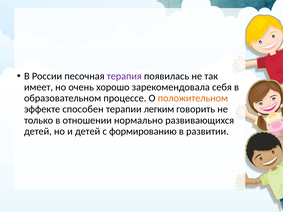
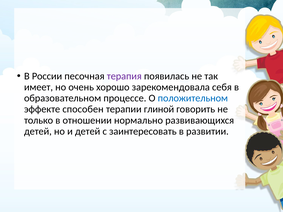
положительном colour: orange -> blue (193, 98)
легким: легким -> глиной (159, 109)
формированию: формированию -> заинтересовать (143, 131)
